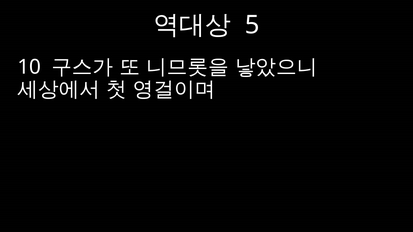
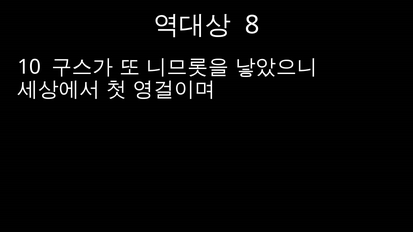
5: 5 -> 8 (252, 25)
